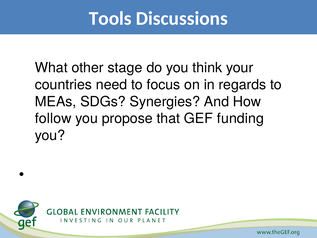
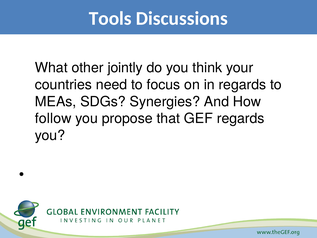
stage: stage -> jointly (125, 68)
GEF funding: funding -> regards (241, 118)
